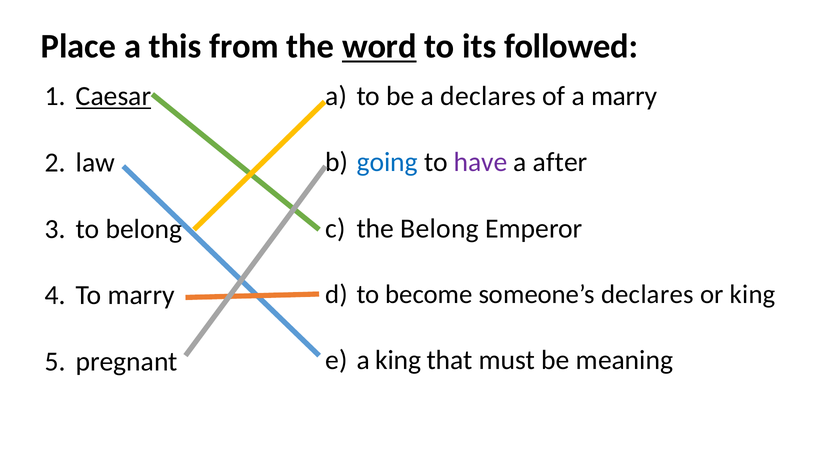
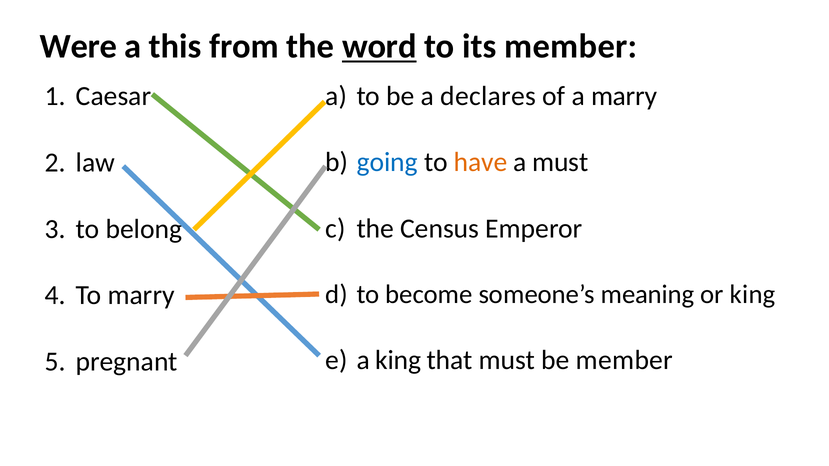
Place: Place -> Were (79, 46)
its followed: followed -> member (571, 46)
Caesar underline: present -> none (114, 96)
have colour: purple -> orange (481, 162)
a after: after -> must (560, 162)
the Belong: Belong -> Census (440, 229)
someone’s declares: declares -> meaning (648, 295)
be meaning: meaning -> member (625, 360)
